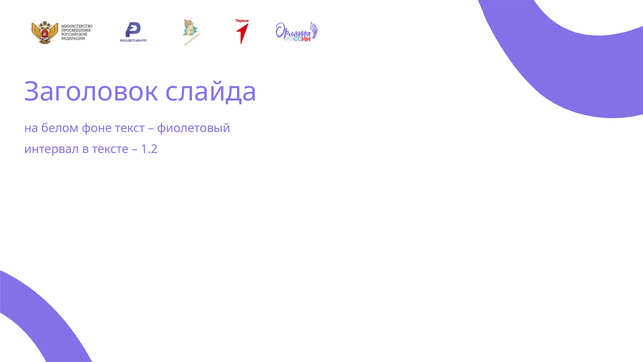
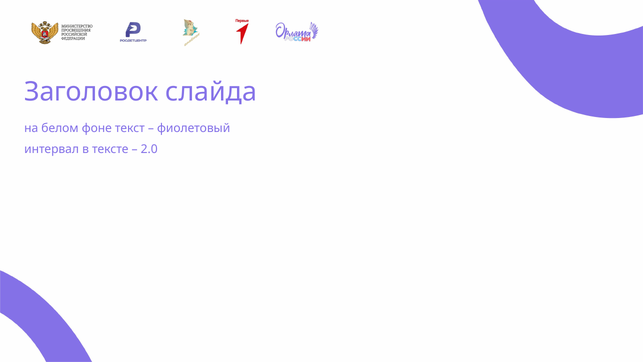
1.2: 1.2 -> 2.0 (149, 149)
